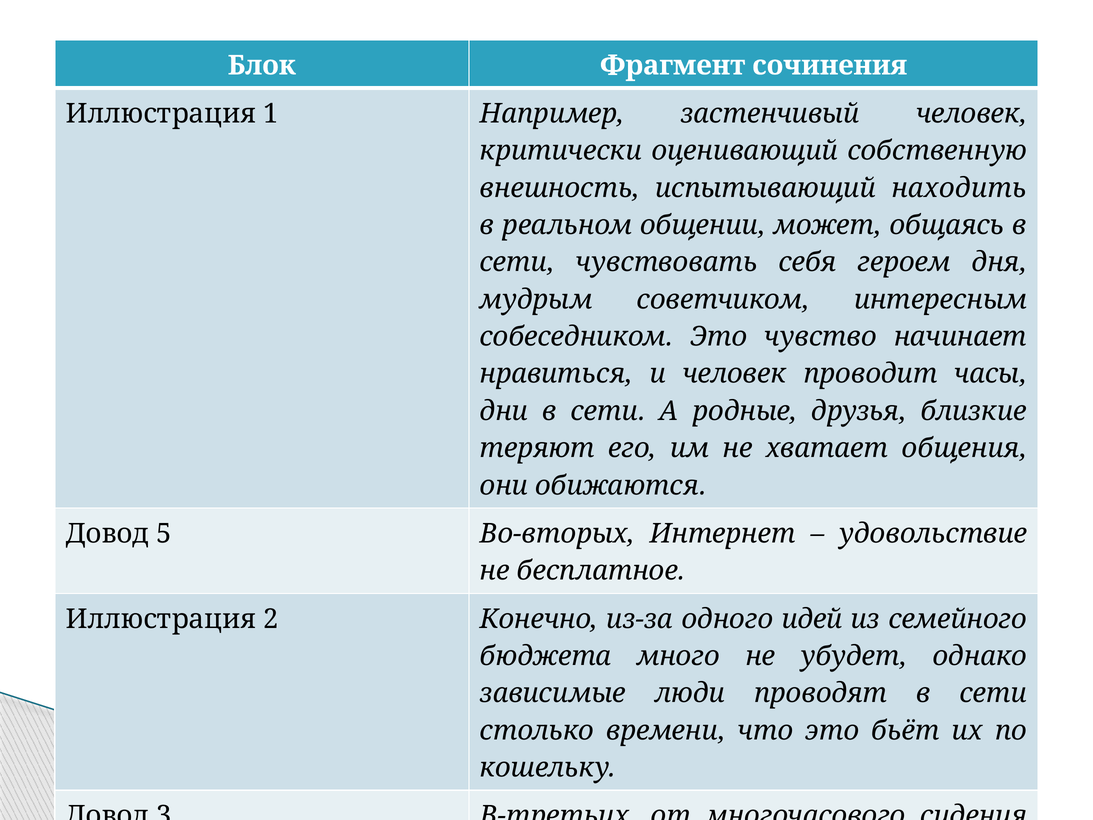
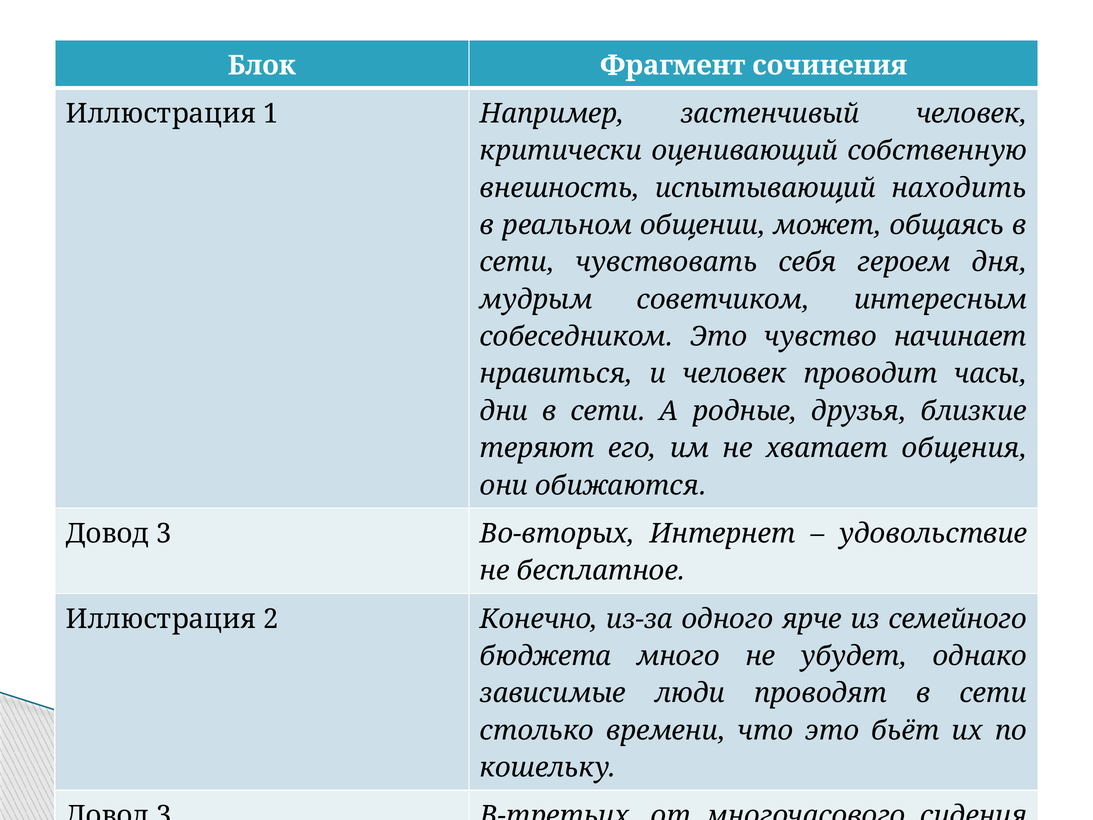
5: 5 -> 3 (164, 534)
идей: идей -> ярче (812, 619)
